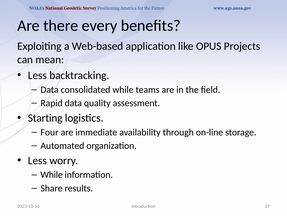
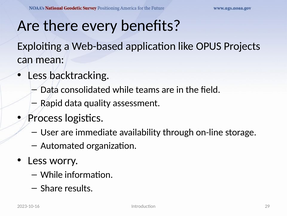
Starting: Starting -> Process (45, 118)
Four: Four -> User (50, 132)
